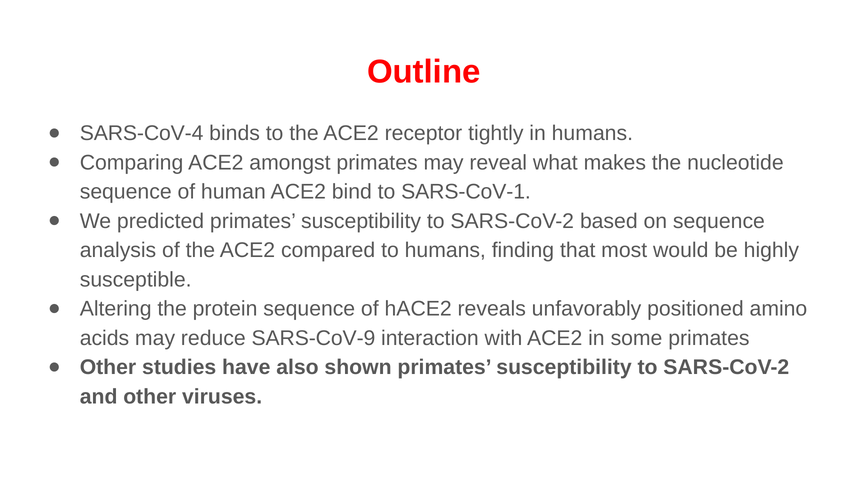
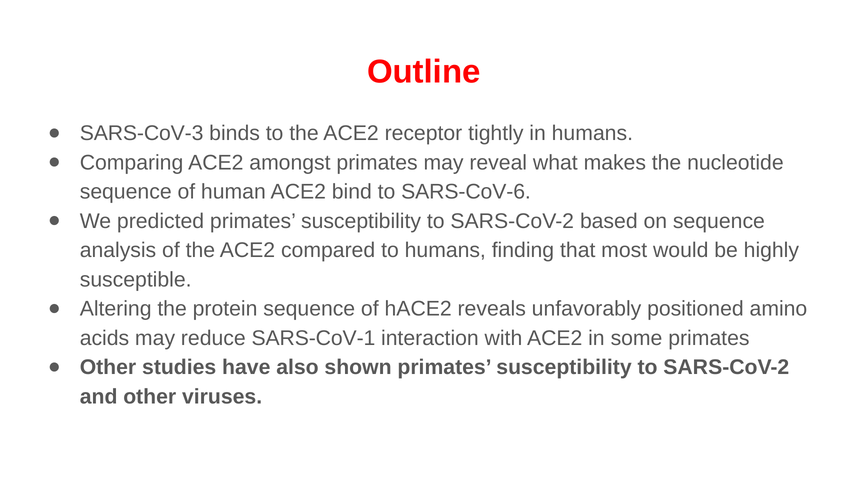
SARS-CoV-4: SARS-CoV-4 -> SARS-CoV-3 (142, 133)
SARS-CoV-1: SARS-CoV-1 -> SARS-CoV-6 (466, 192)
SARS-CoV-9: SARS-CoV-9 -> SARS-CoV-1 (313, 338)
